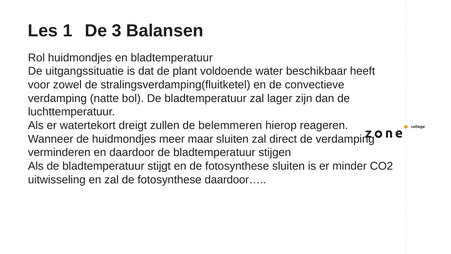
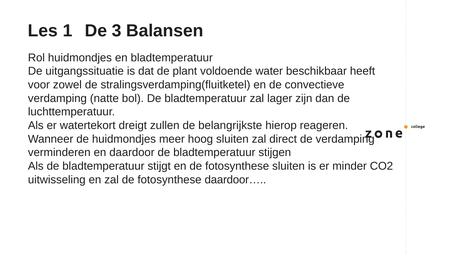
belemmeren: belemmeren -> belangrijkste (230, 125)
maar: maar -> hoog (200, 139)
